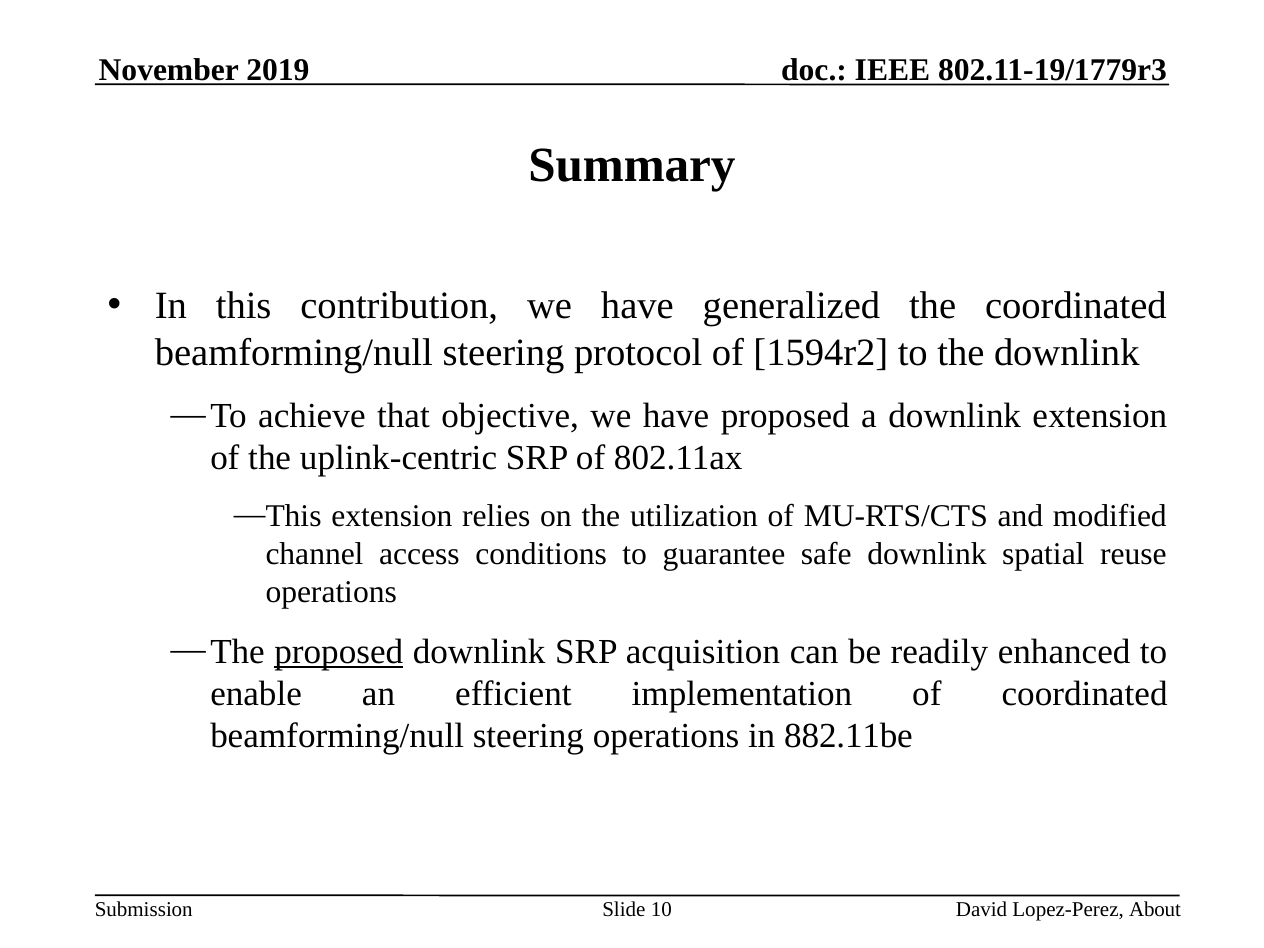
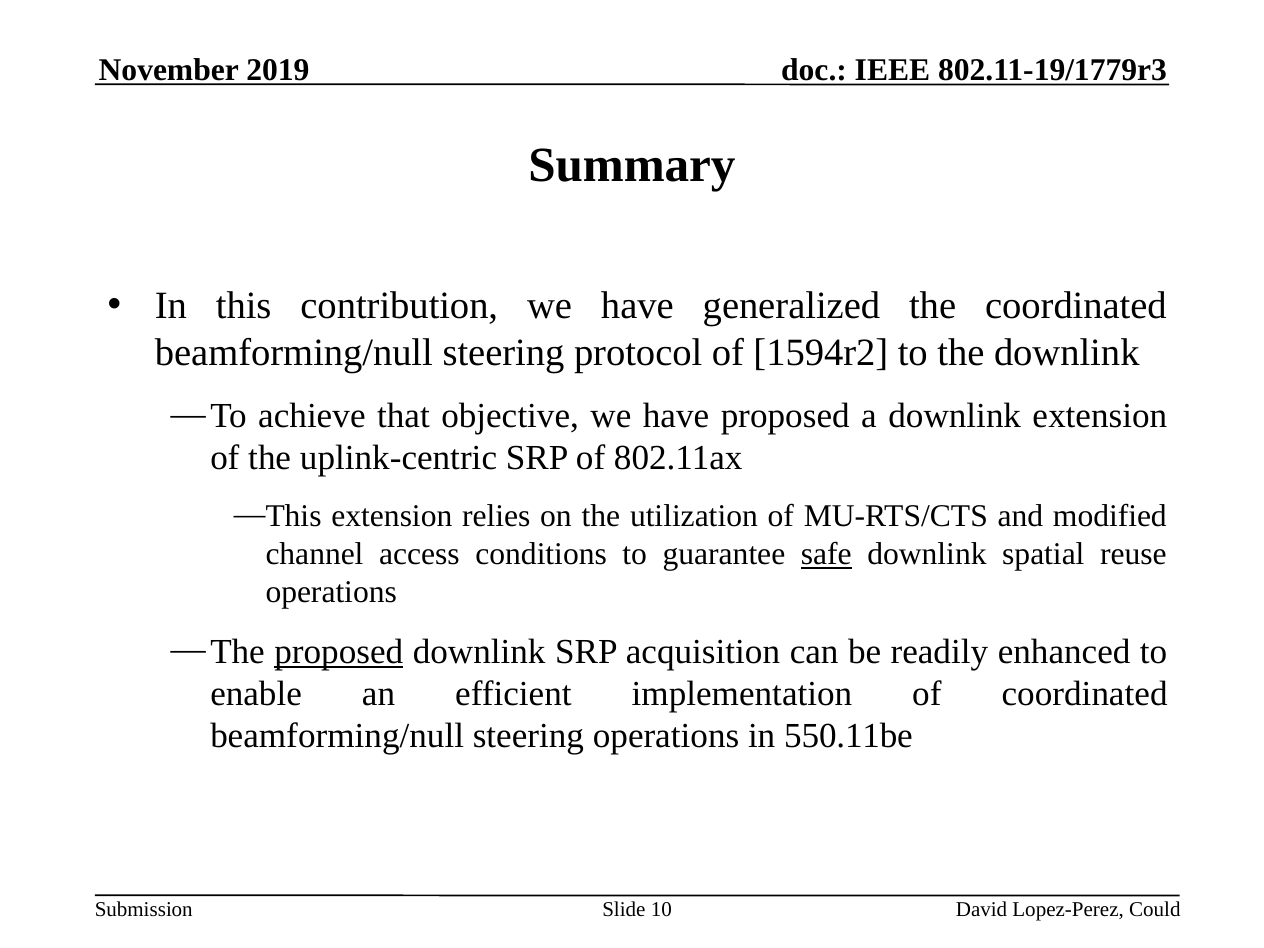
safe underline: none -> present (826, 554)
882.11be: 882.11be -> 550.11be (849, 736)
About: About -> Could (1155, 909)
